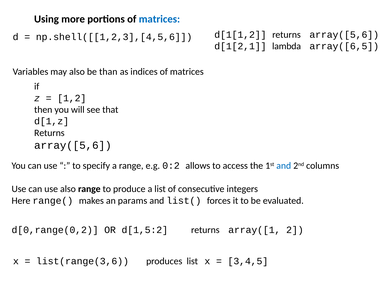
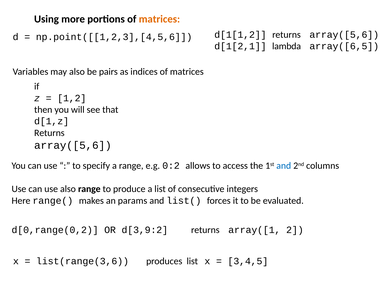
matrices colour: blue -> orange (159, 19)
np.shell([[1,2,3],[4,5,6: np.shell([[1,2,3],[4,5,6 -> np.point([[1,2,3],[4,5,6 (114, 37)
than: than -> pairs (108, 72)
d[1,5:2: d[1,5:2 -> d[3,9:2 (145, 229)
